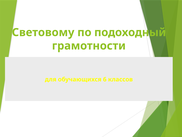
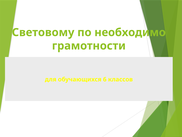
подоходный: подоходный -> необходимо (130, 32)
